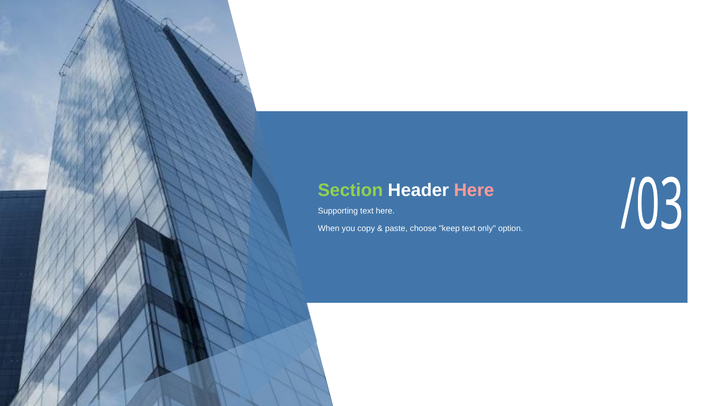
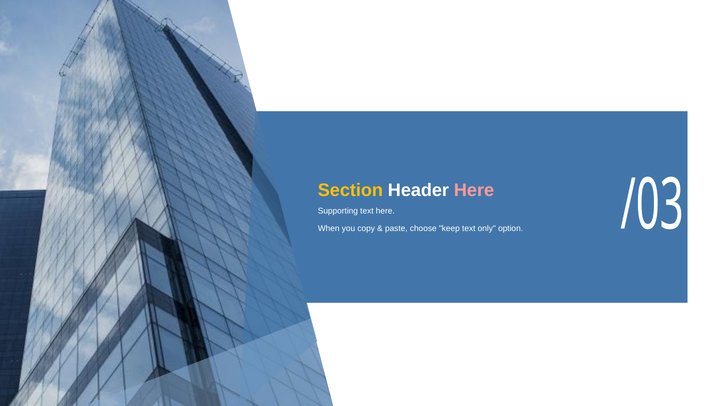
Section colour: light green -> yellow (350, 190)
